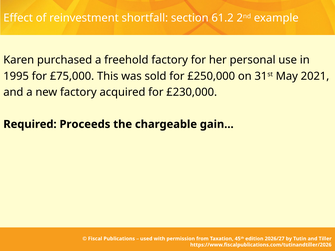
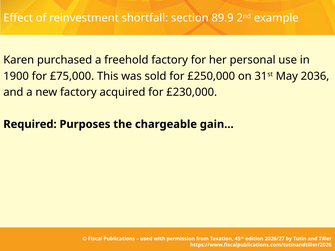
61.2: 61.2 -> 89.9 (223, 18)
1995: 1995 -> 1900 (16, 76)
2021: 2021 -> 2036 (315, 76)
Proceeds: Proceeds -> Purposes (85, 124)
